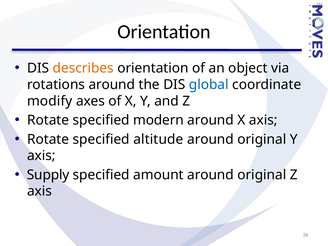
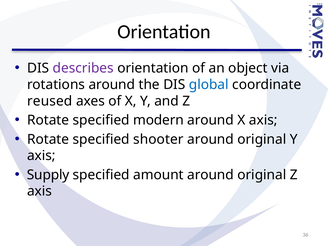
describes colour: orange -> purple (83, 68)
modify: modify -> reused (50, 101)
altitude: altitude -> shooter (158, 139)
